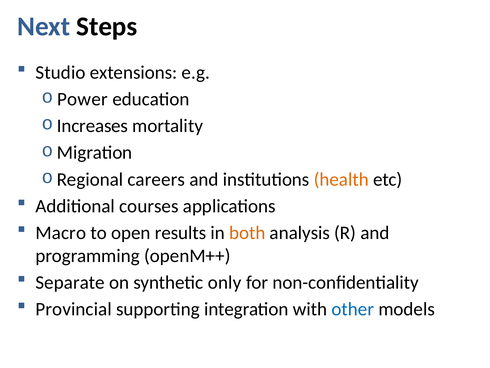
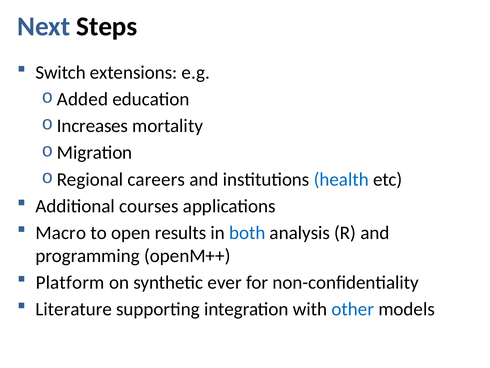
Studio: Studio -> Switch (61, 72)
Power: Power -> Added (83, 99)
health colour: orange -> blue (341, 179)
both colour: orange -> blue (247, 233)
Separate: Separate -> Platform (70, 282)
only: only -> ever (225, 282)
Provincial: Provincial -> Literature (74, 309)
